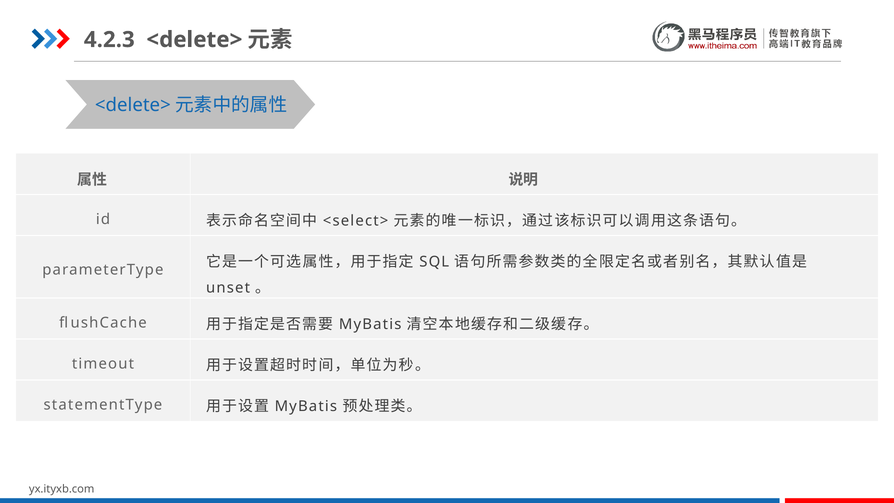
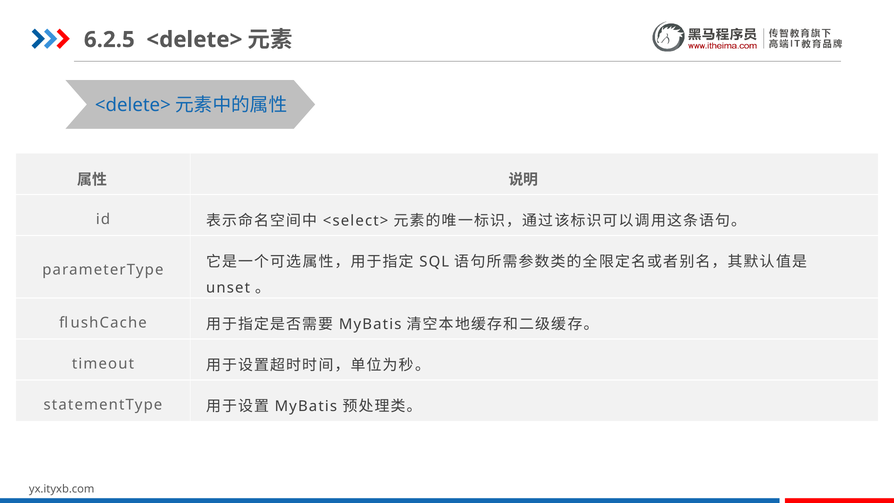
4.2.3: 4.2.3 -> 6.2.5 (109, 40)
